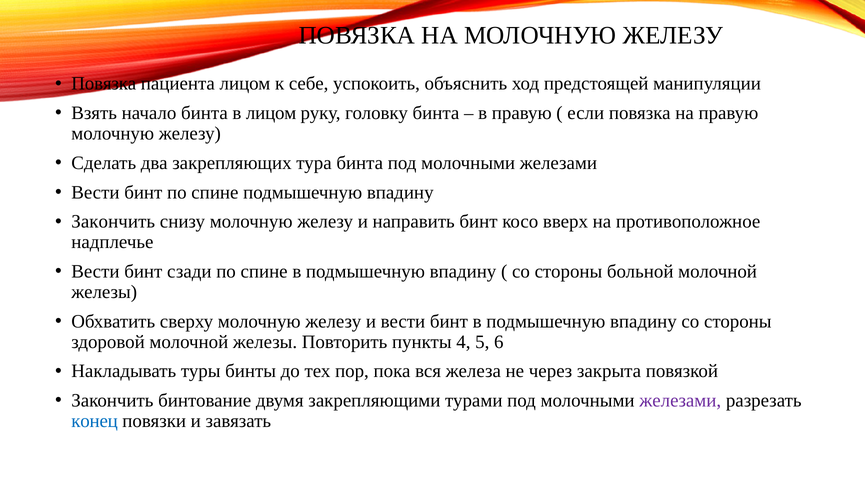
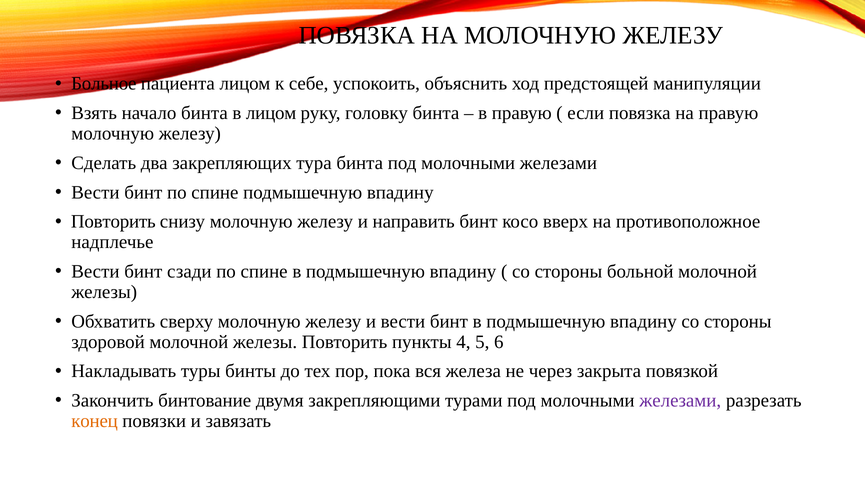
Повязка: Повязка -> Больное (104, 84)
Закончить: Закончить -> Повторить (113, 222)
конец colour: blue -> orange (95, 421)
